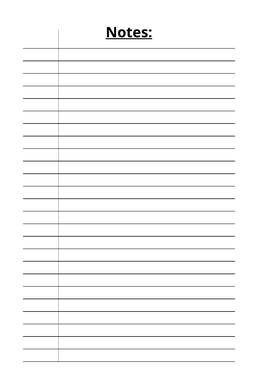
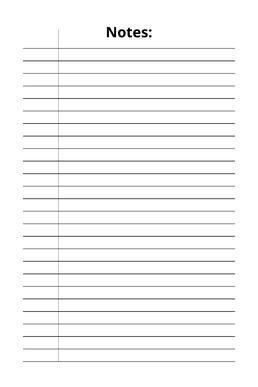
Notes underline: present -> none (129, 33)
